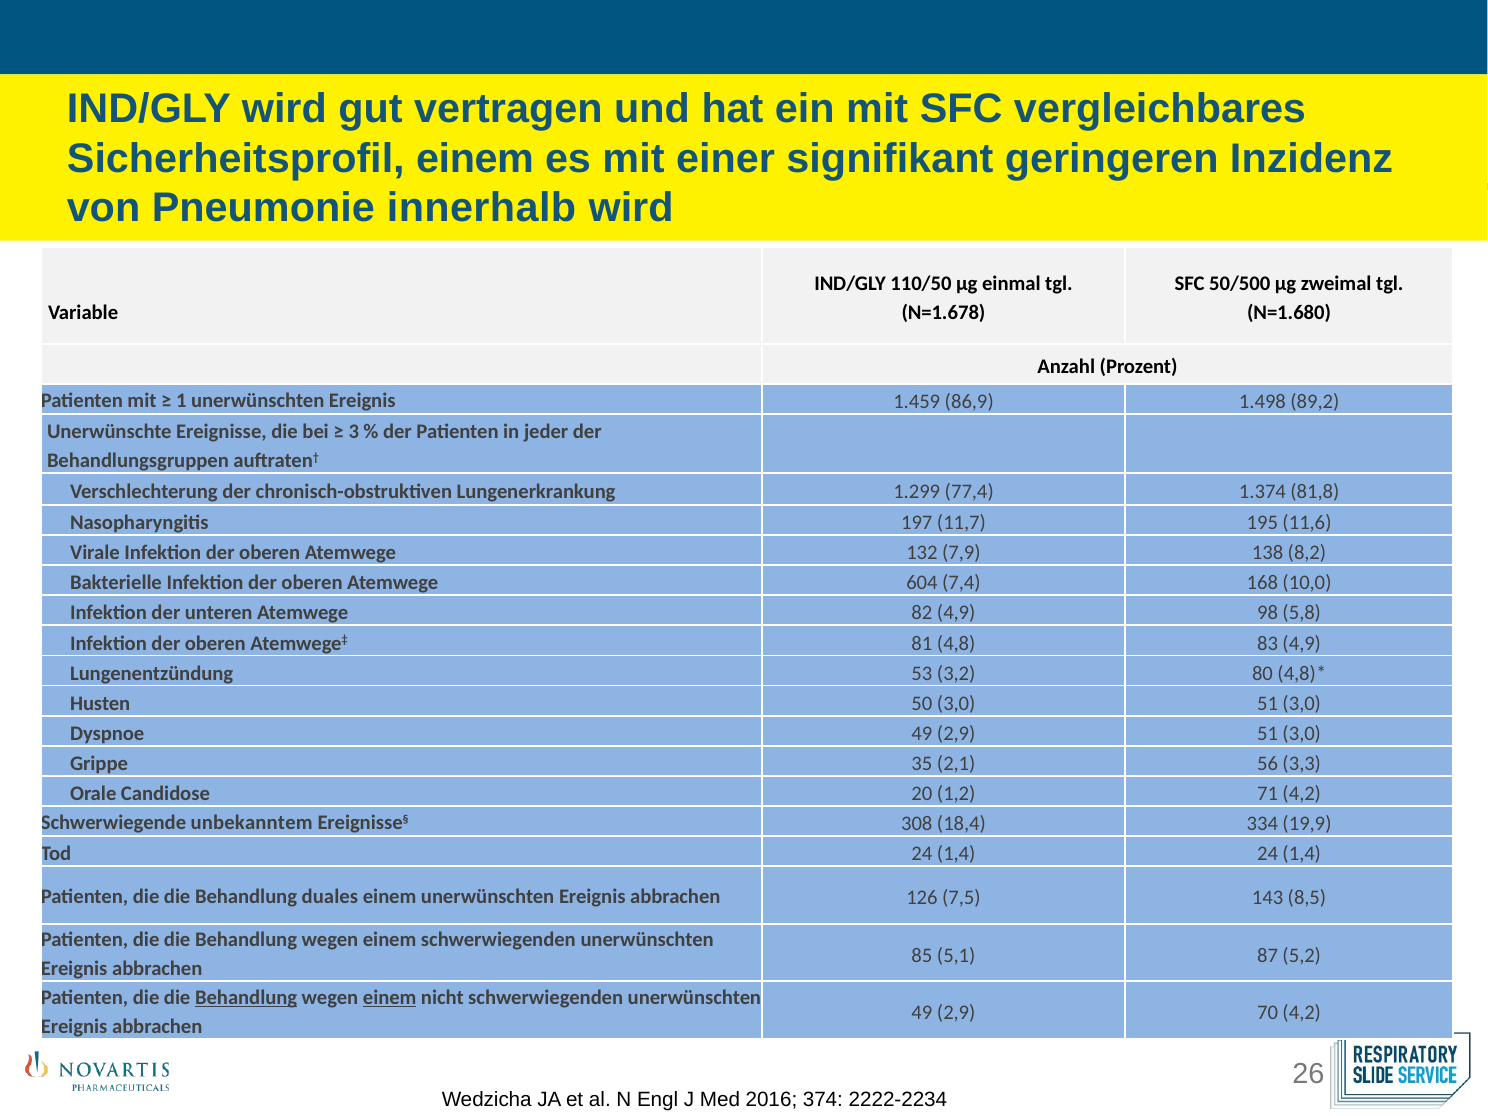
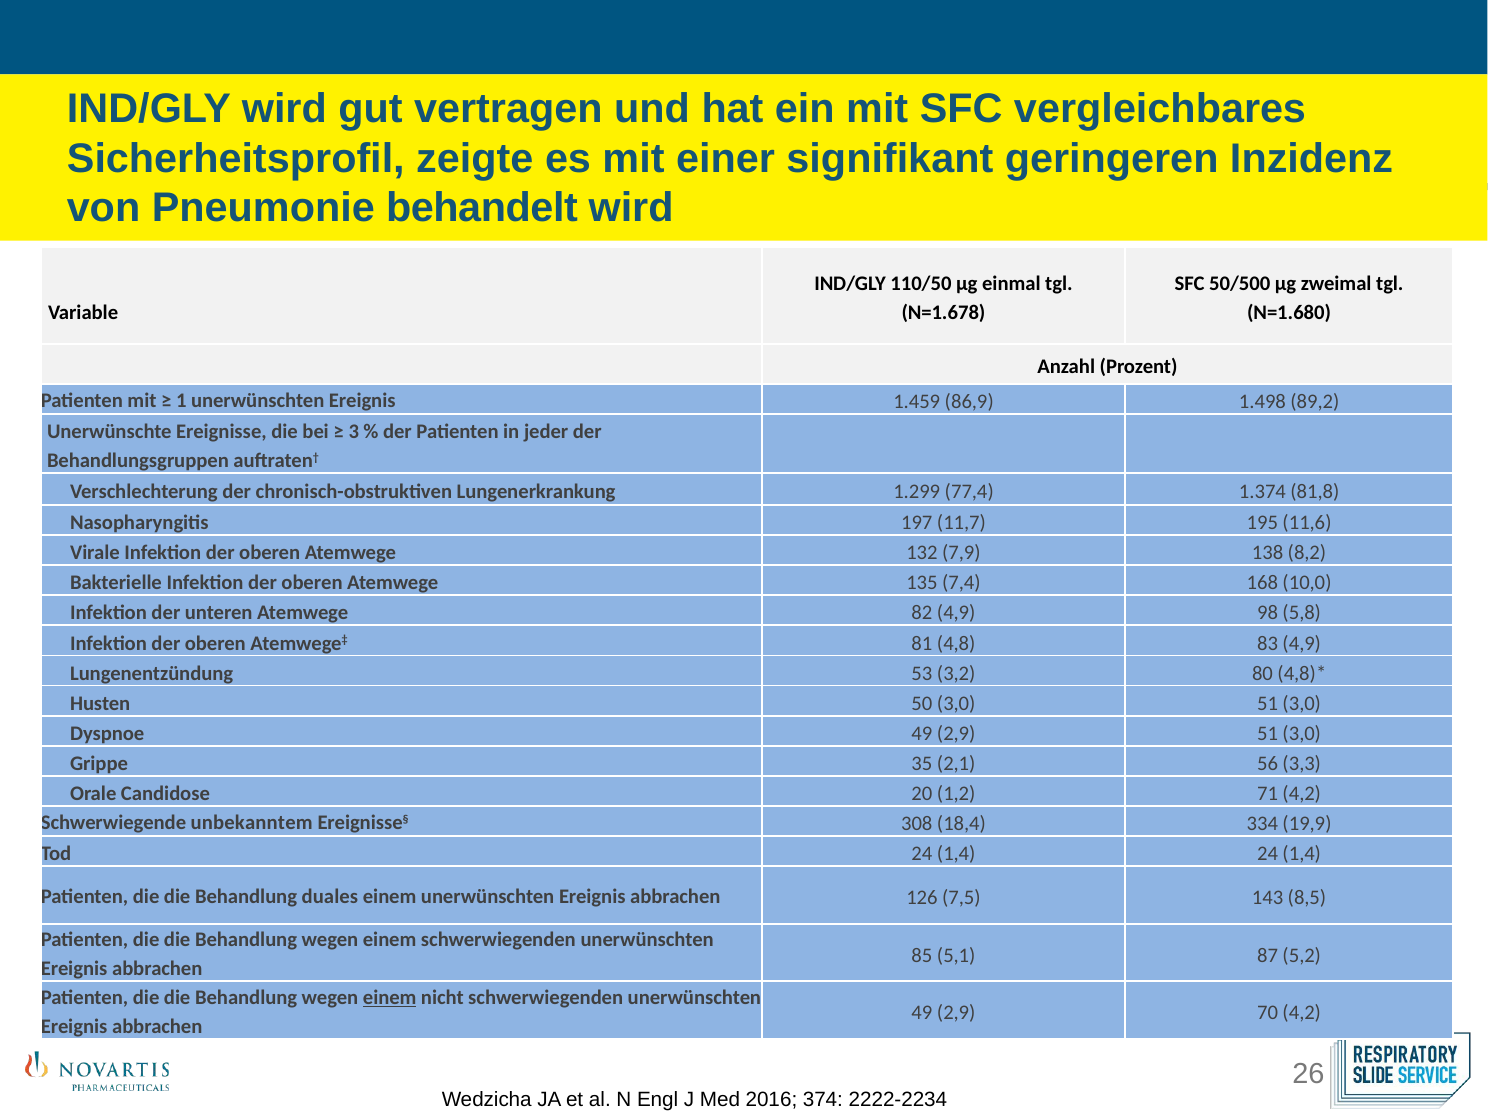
Sicherheitsprofil einem: einem -> zeigte (475, 159)
innerhalb: innerhalb -> behandelt (482, 208)
604: 604 -> 135 (922, 583)
Behandlung underline: present -> none (246, 998)
